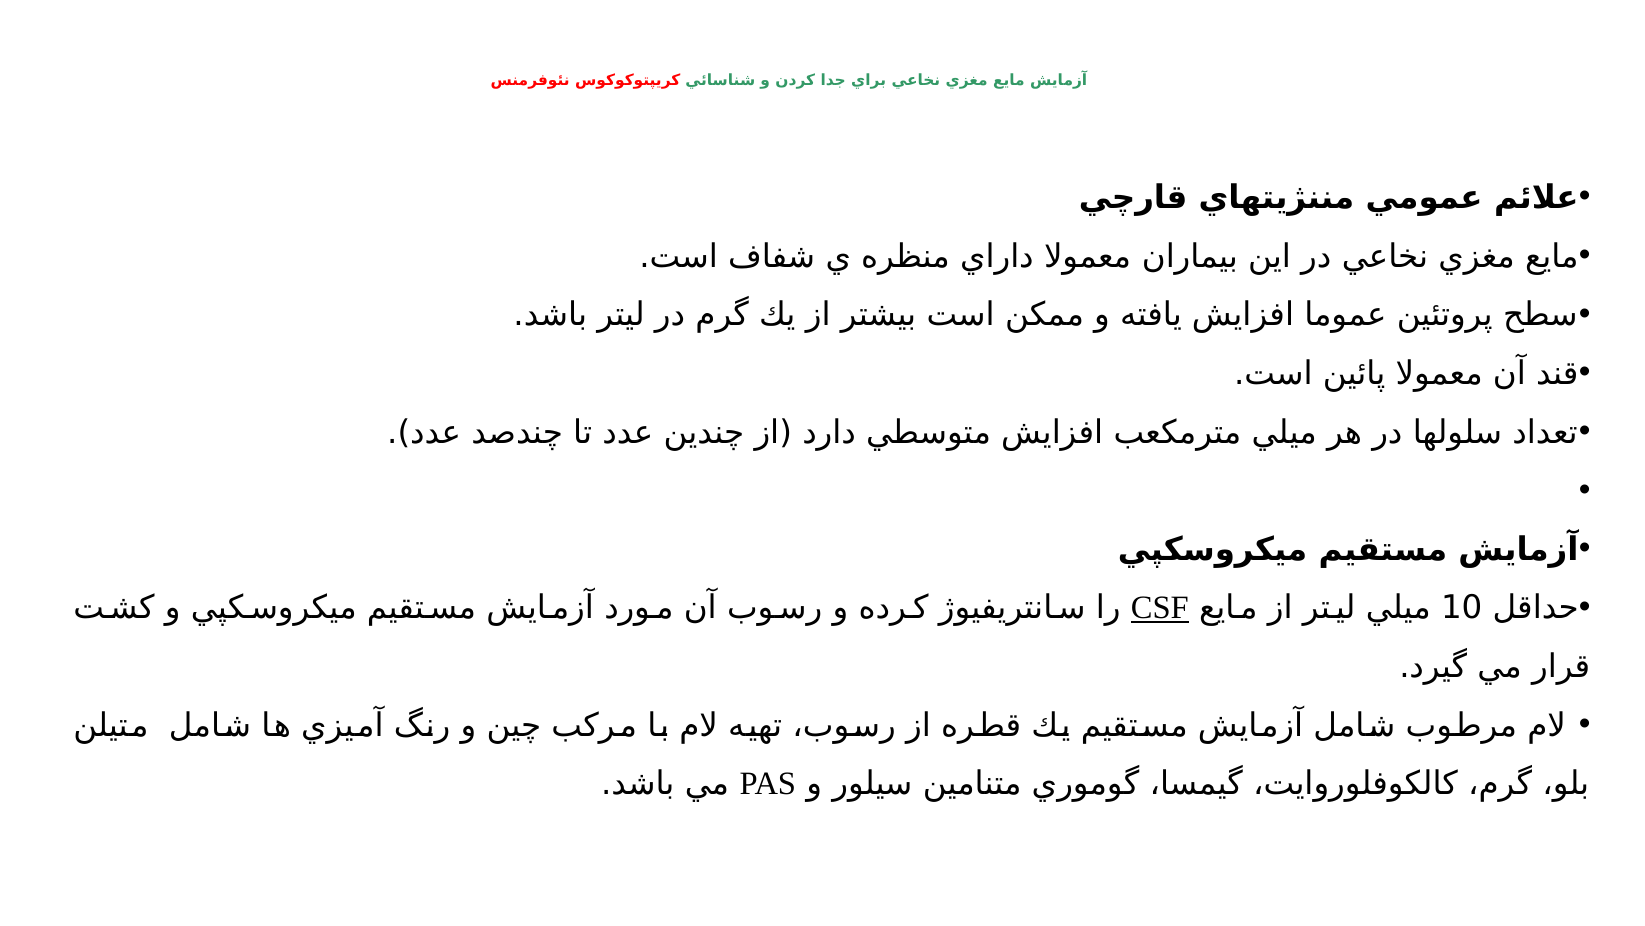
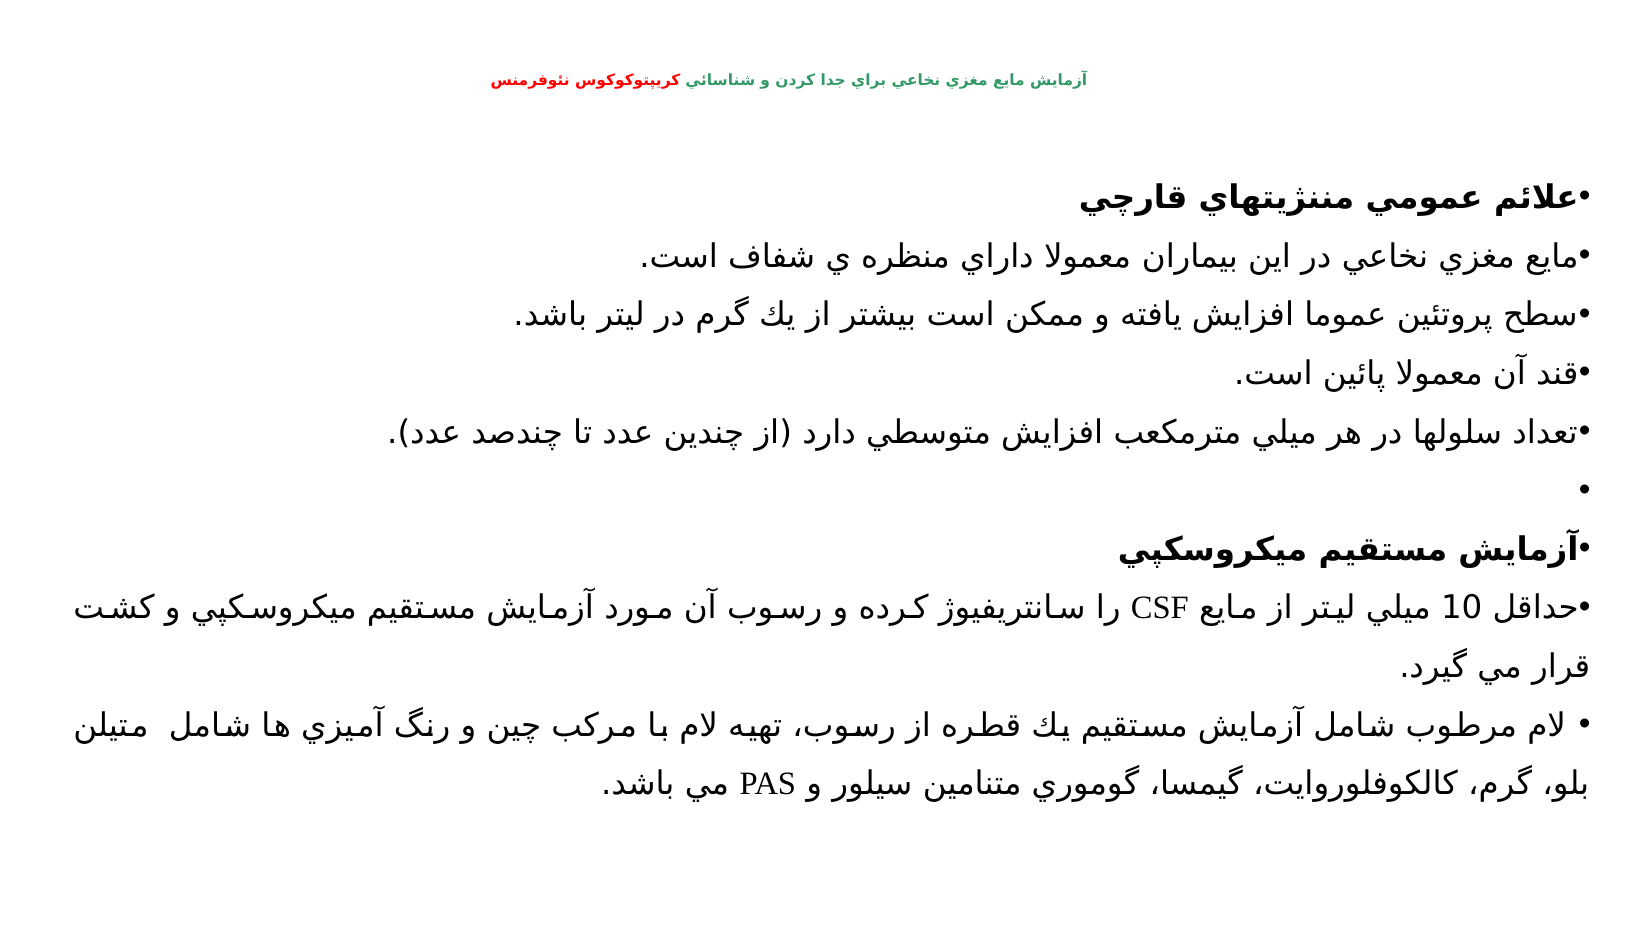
CSF underline: present -> none (1160, 608)
